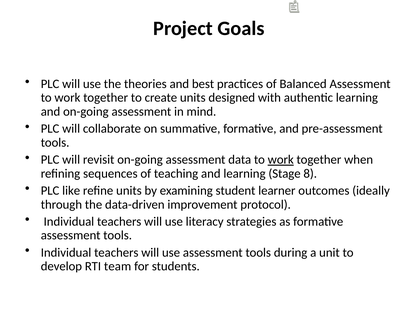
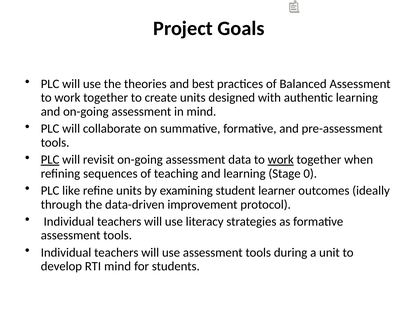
PLC underline: none -> present (50, 159)
8: 8 -> 0 (310, 173)
RTI team: team -> mind (118, 266)
